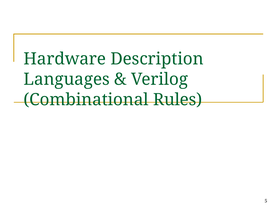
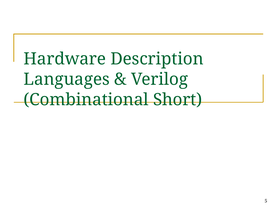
Rules: Rules -> Short (178, 99)
